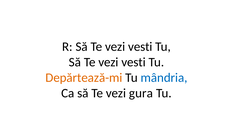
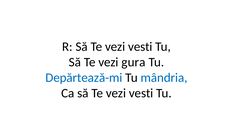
vesti: vesti -> gura (133, 62)
Depărtează-mi colour: orange -> blue (84, 78)
gura: gura -> vesti (141, 93)
